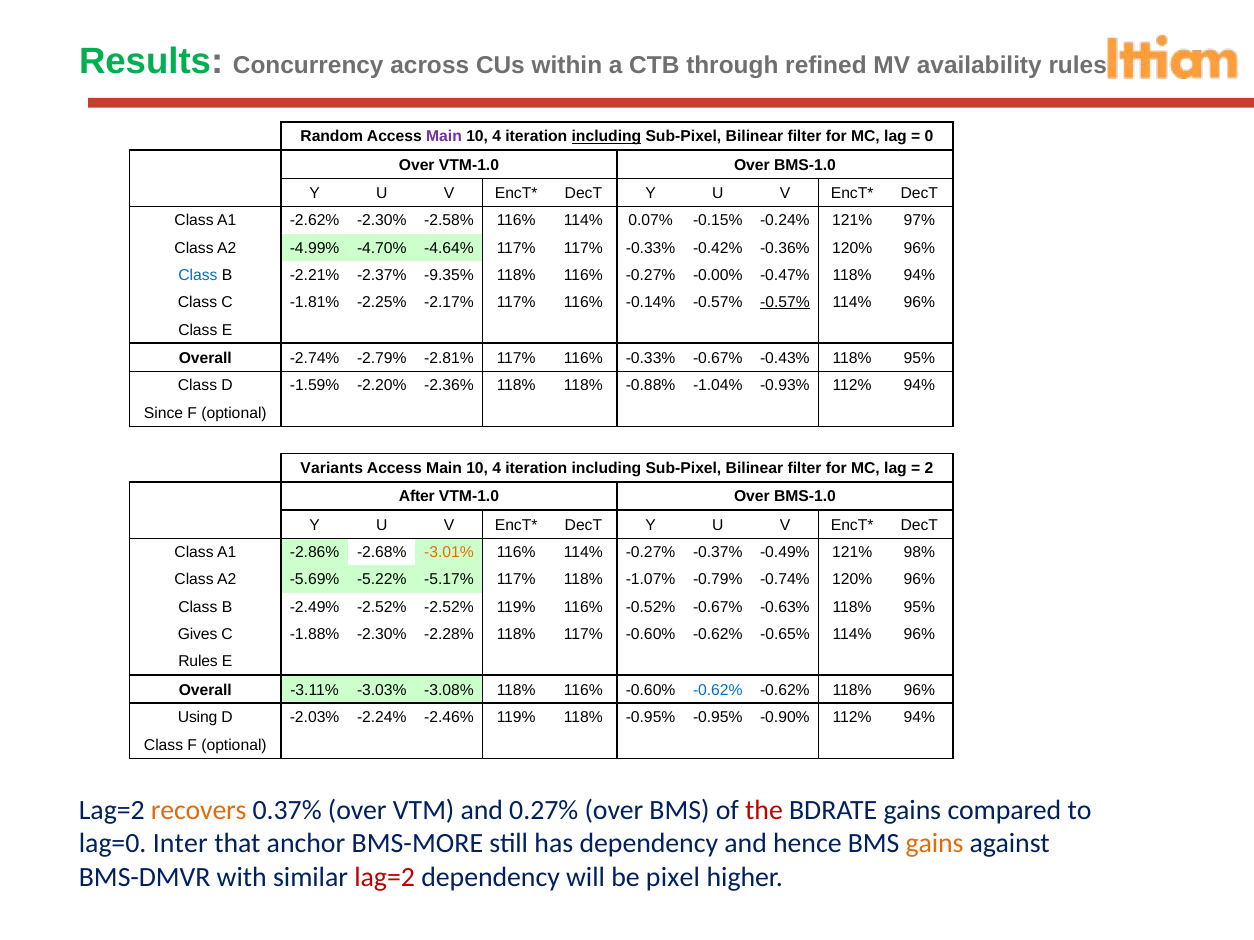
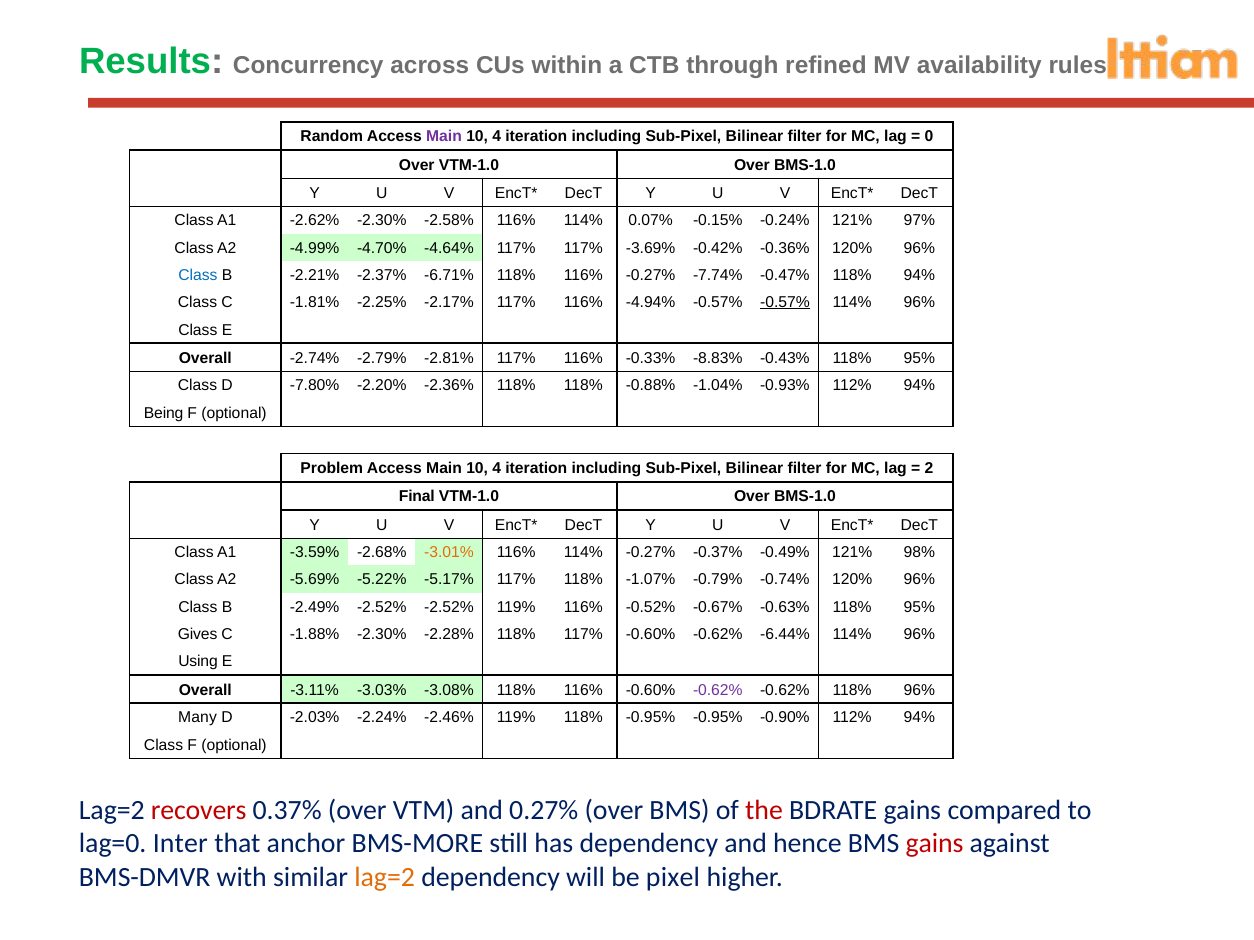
including underline: present -> none (606, 137)
117% -0.33%: -0.33% -> -3.69% (651, 248)
-9.35%: -9.35% -> -6.71% (449, 275)
-0.00%: -0.00% -> -7.74% (718, 275)
-0.14%: -0.14% -> -4.94% (651, 302)
-0.33% -0.67%: -0.67% -> -8.83% (718, 358)
-1.59%: -1.59% -> -7.80% (315, 386)
Since: Since -> Being (164, 414)
Variants: Variants -> Problem (332, 469)
After: After -> Final (417, 497)
-2.86%: -2.86% -> -3.59% (315, 553)
-0.65%: -0.65% -> -6.44% (785, 634)
Rules: Rules -> Using (198, 662)
-0.62% colour: blue -> purple (718, 690)
Using: Using -> Many (197, 718)
recovers colour: orange -> red (199, 811)
gains colour: orange -> red (935, 844)
lag=2 colour: red -> orange (385, 878)
